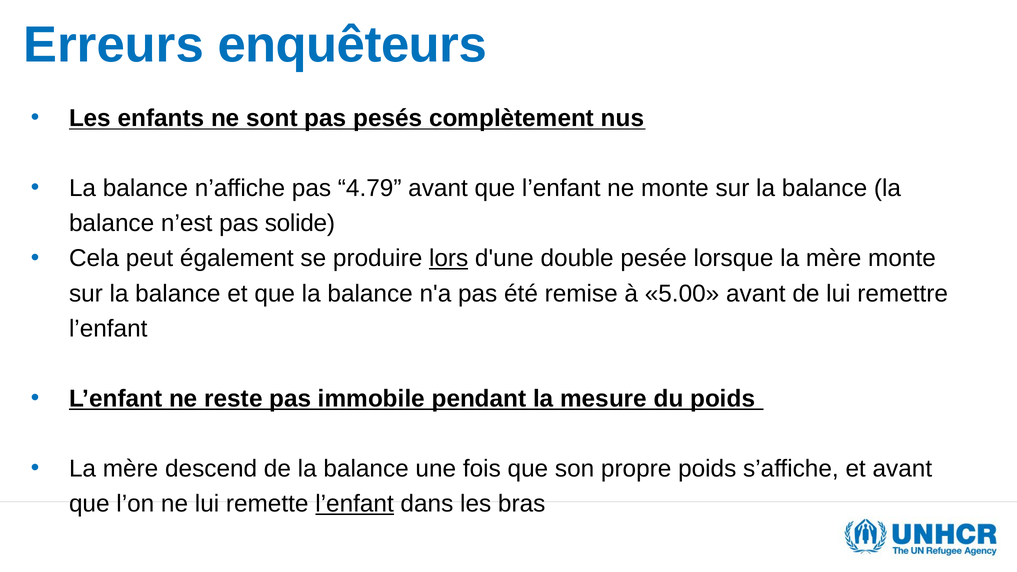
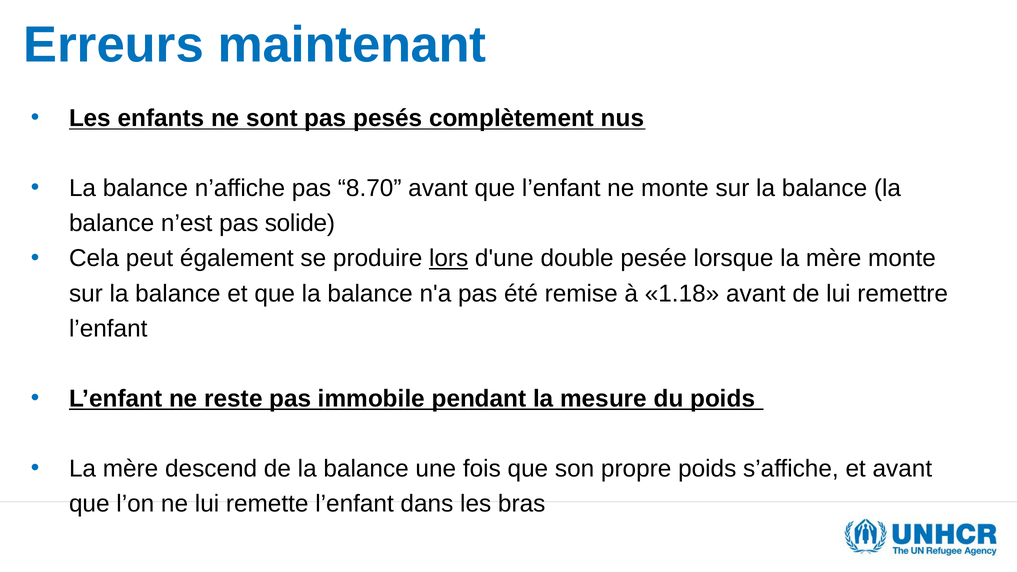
enquêteurs: enquêteurs -> maintenant (352, 45)
4.79: 4.79 -> 8.70 (370, 188)
5.00: 5.00 -> 1.18 (682, 294)
l’enfant underline: present -> none (355, 504)
